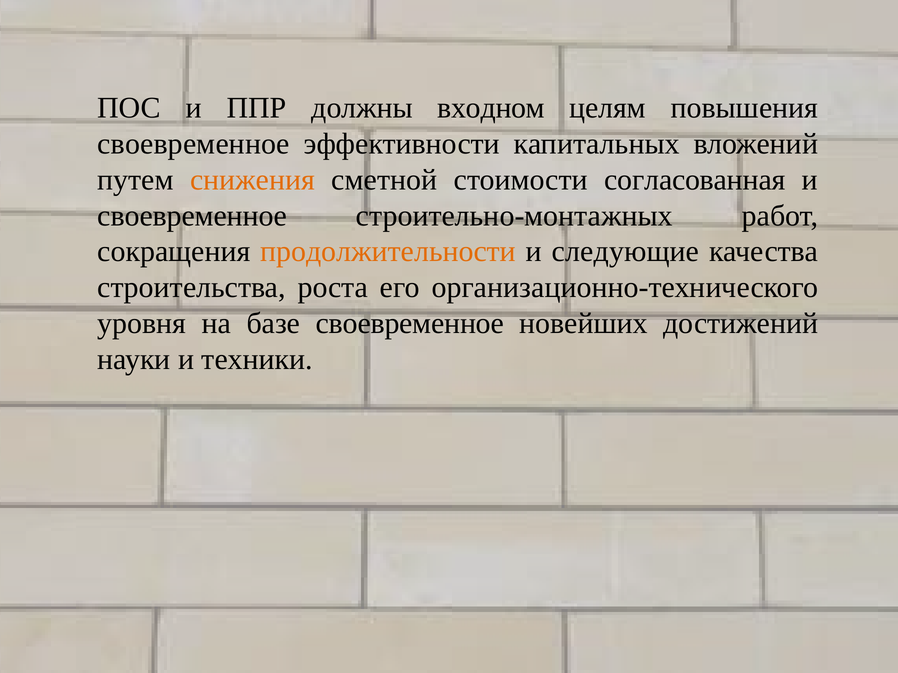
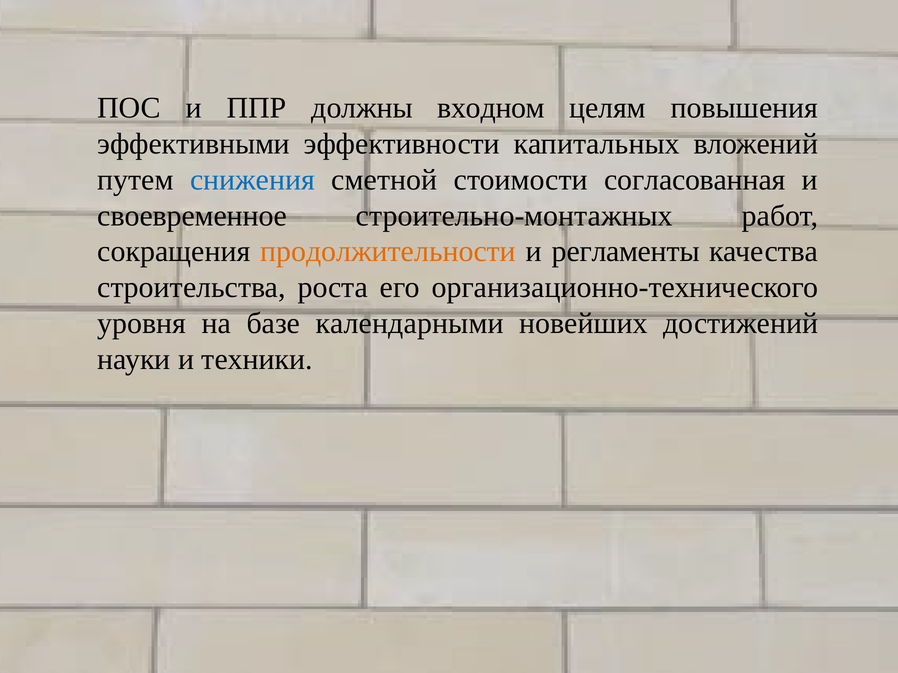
своевременное: своевременное -> эффективными (194, 144)
снижения colour: orange -> blue (253, 180)
следующие: следующие -> регламенты (626, 252)
базе своевременное: своевременное -> календарными (410, 324)
